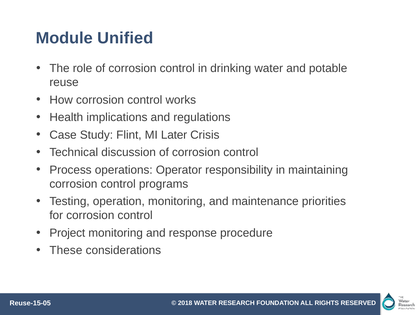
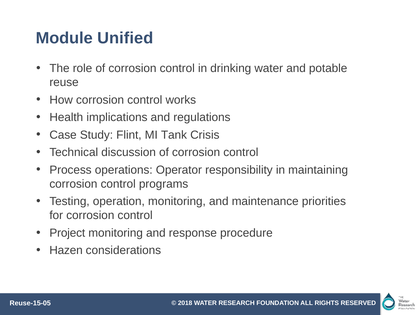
Later: Later -> Tank (174, 135)
These: These -> Hazen (66, 250)
